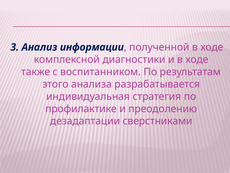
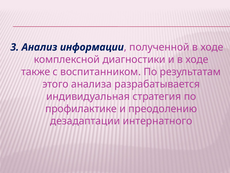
сверстниками: сверстниками -> интернатного (157, 121)
